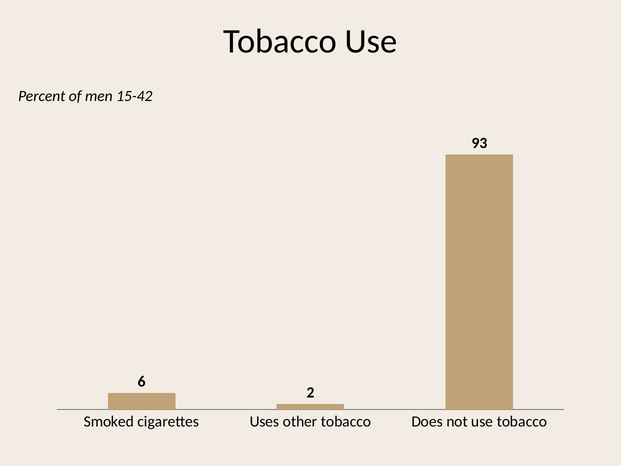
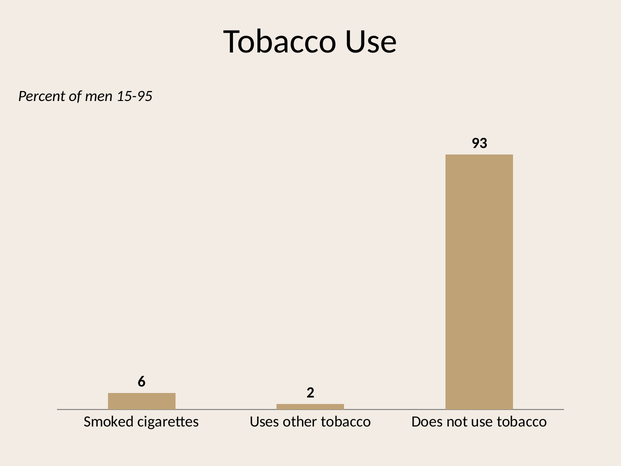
15-42: 15-42 -> 15-95 (134, 96)
